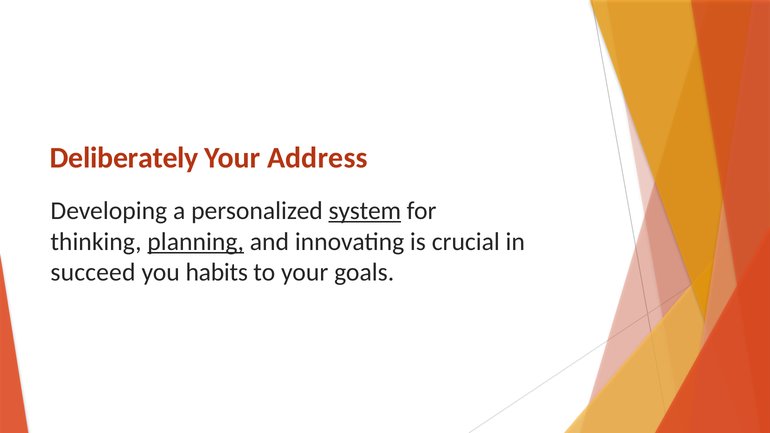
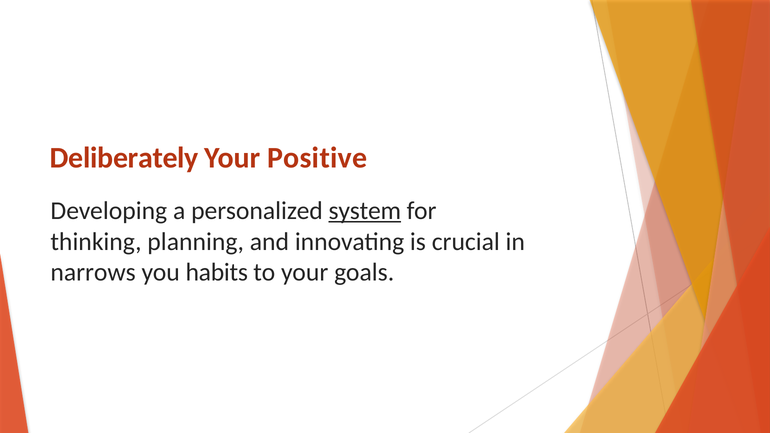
Address: Address -> Positive (317, 158)
planning underline: present -> none (196, 242)
succeed: succeed -> narrows (93, 272)
